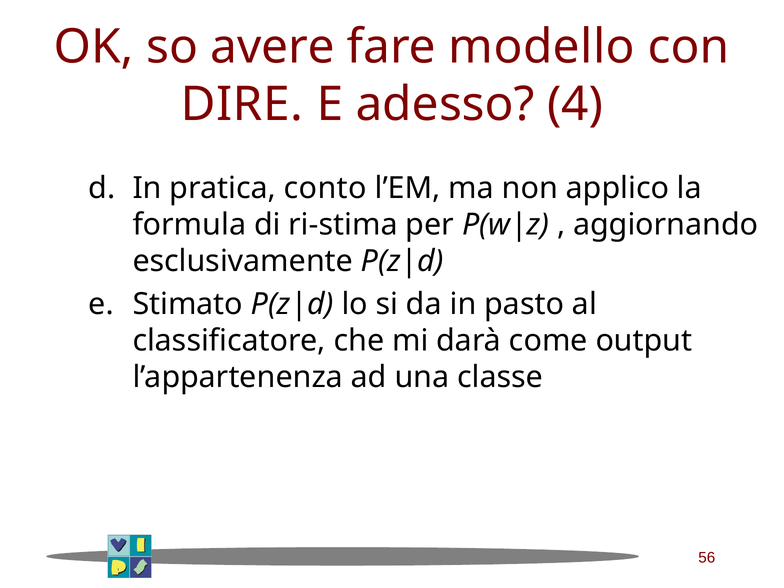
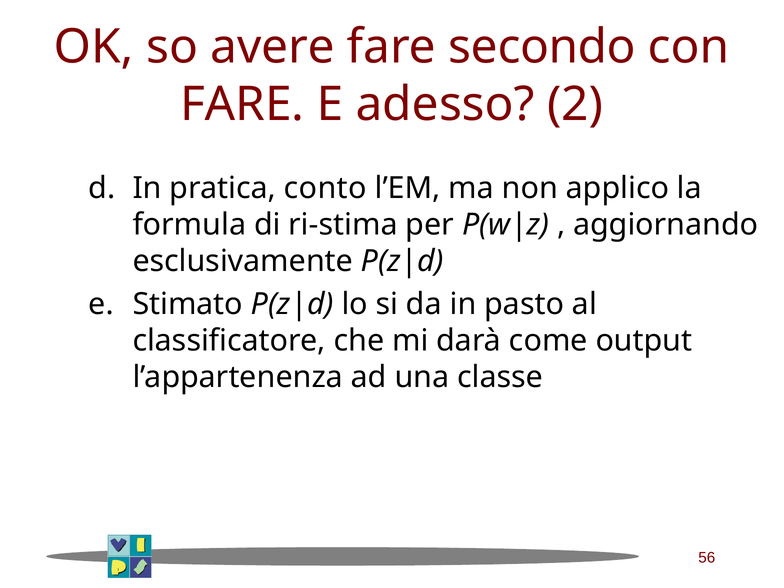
modello: modello -> secondo (542, 47)
DIRE: DIRE -> FARE (242, 105)
4: 4 -> 2 (575, 105)
